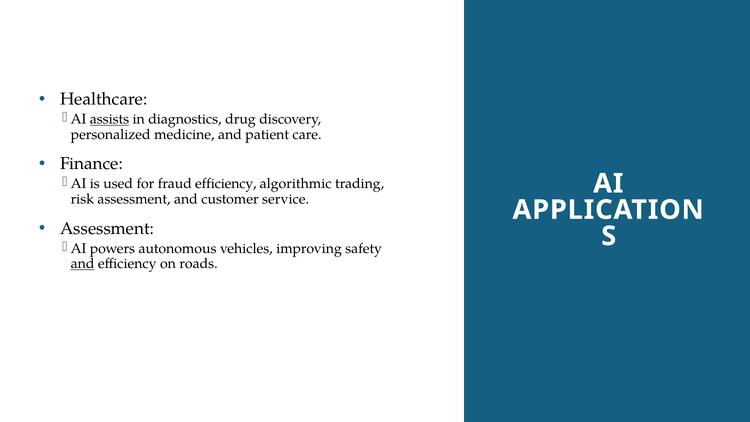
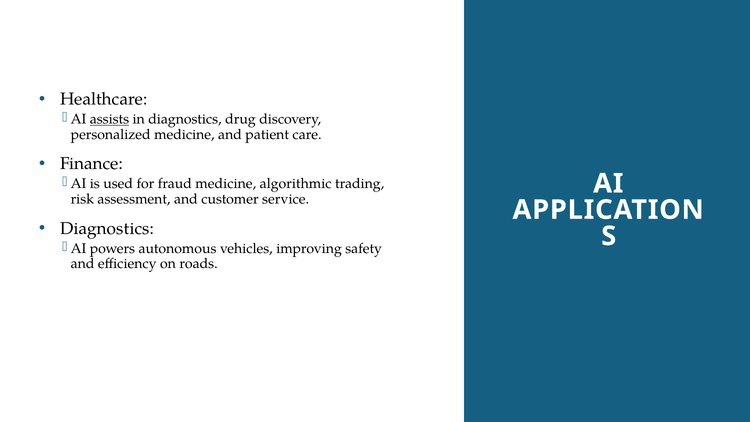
fraud efficiency: efficiency -> medicine (226, 184)
Assessment: Assessment -> Diagnostics (107, 228)
and underline: present -> none (83, 264)
